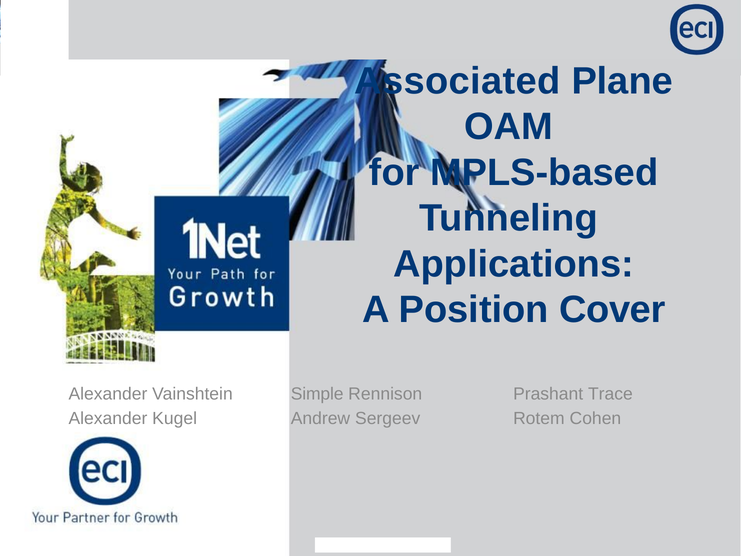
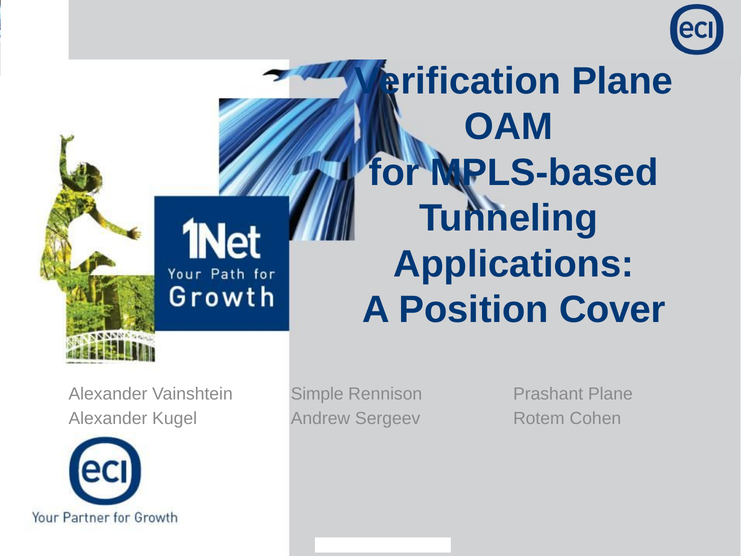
Associated: Associated -> Verification (458, 81)
Prashant Trace: Trace -> Plane (610, 394)
